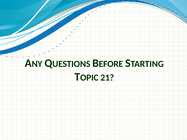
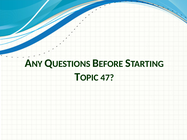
21: 21 -> 47 (107, 78)
